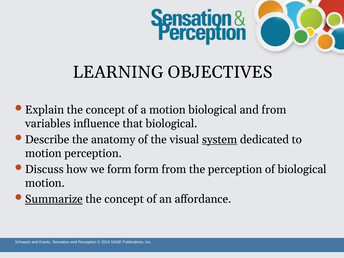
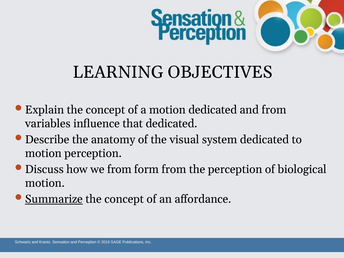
motion biological: biological -> dedicated (213, 110)
that biological: biological -> dedicated (171, 123)
system underline: present -> none (220, 140)
we form: form -> from (119, 169)
